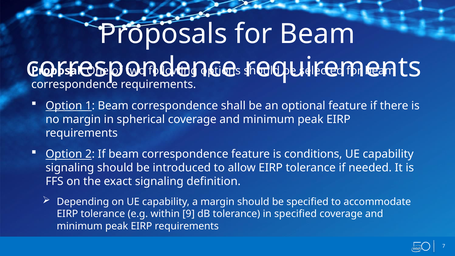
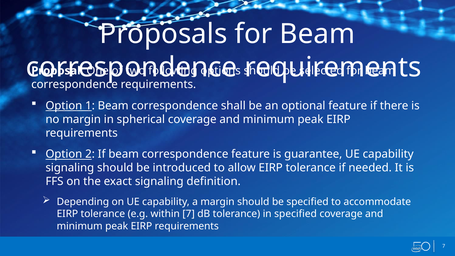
conditions: conditions -> guarantee (313, 154)
within 9: 9 -> 7 (189, 214)
